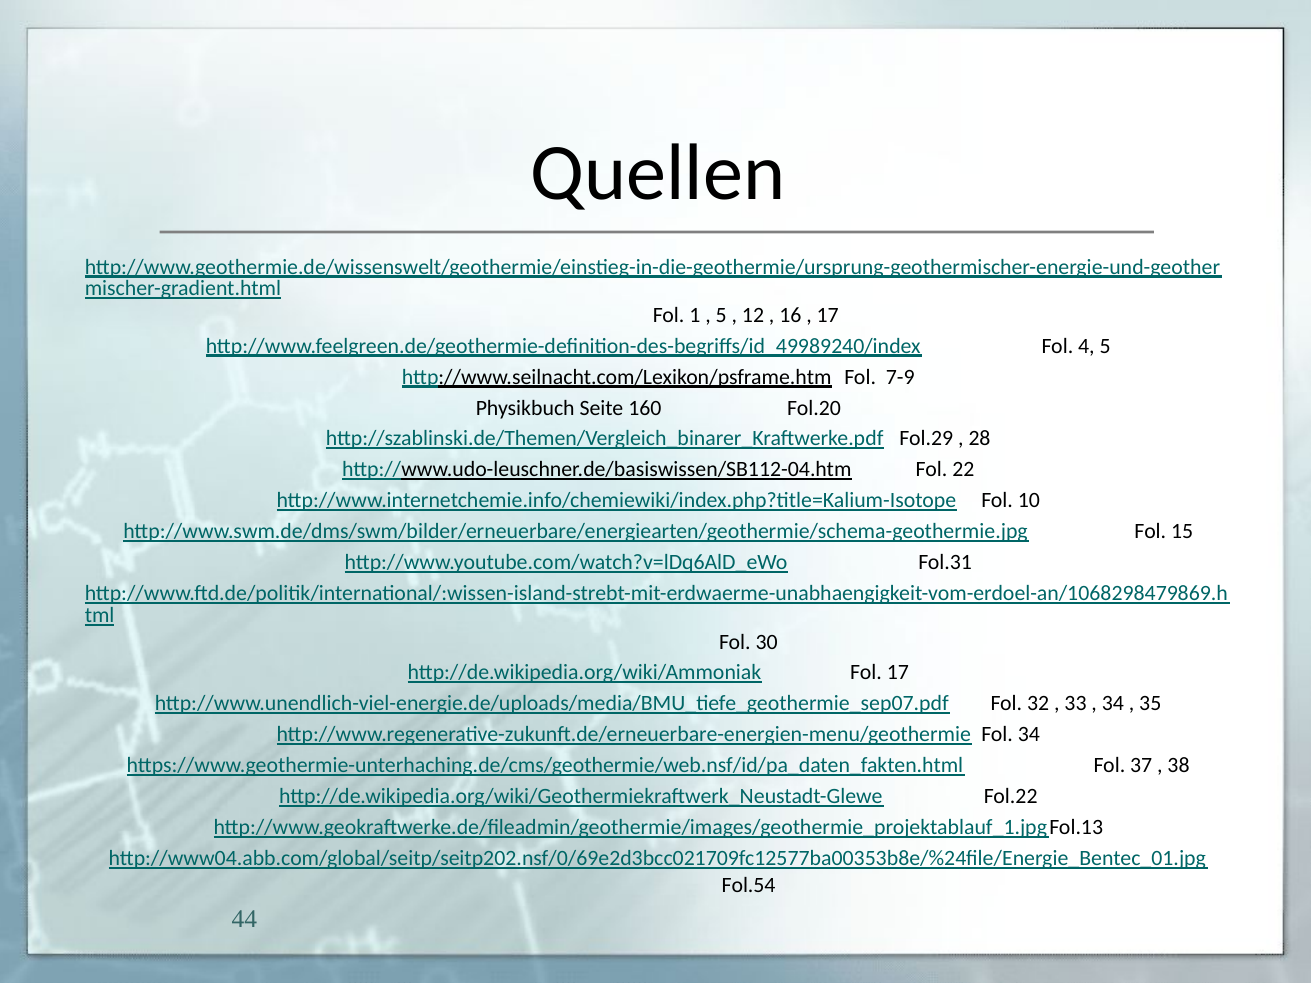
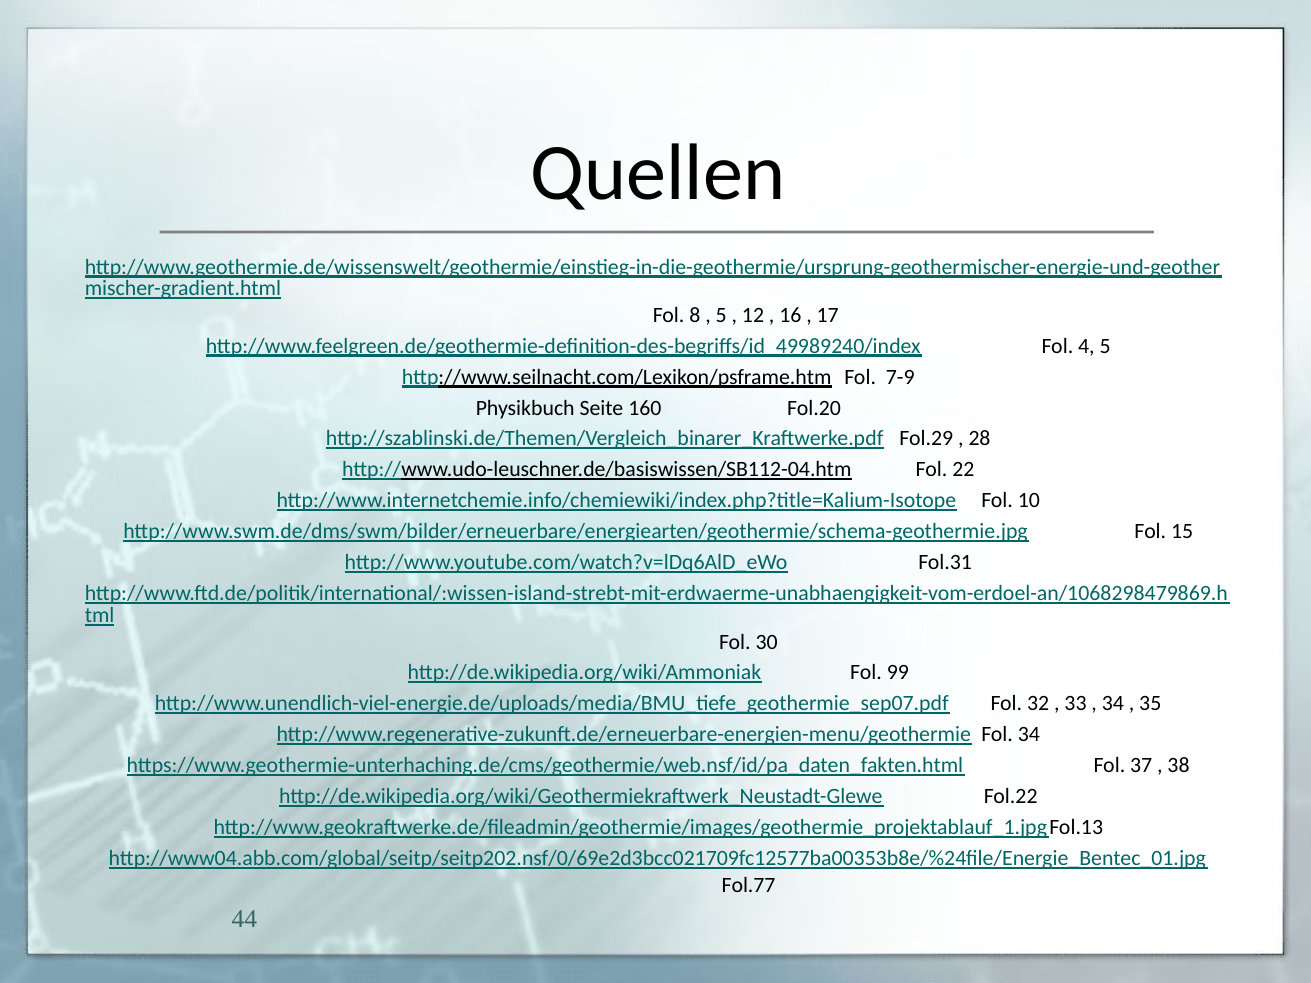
1: 1 -> 8 (695, 315)
Fol 17: 17 -> 99 (898, 673)
Fol.54: Fol.54 -> Fol.77 (749, 886)
